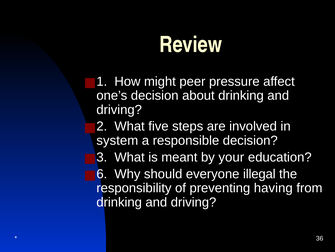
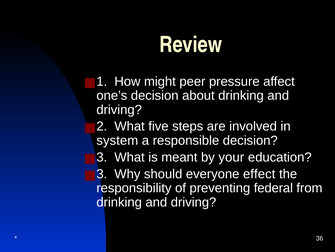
6: 6 -> 3 (102, 174)
illegal: illegal -> effect (259, 174)
having: having -> federal (273, 188)
